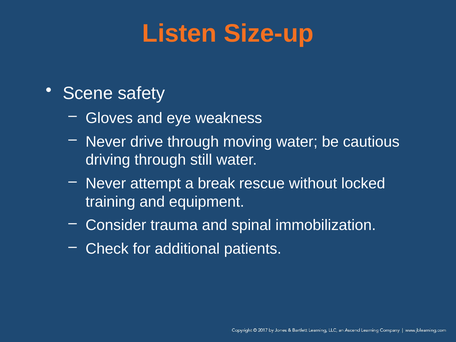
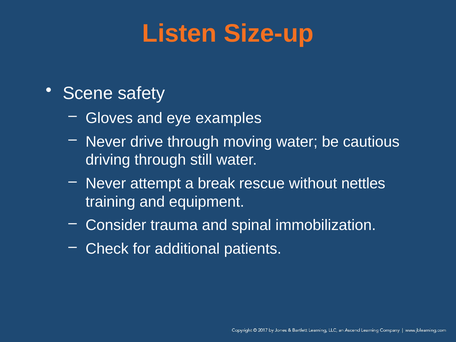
weakness: weakness -> examples (229, 118)
locked: locked -> nettles (363, 183)
